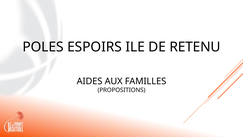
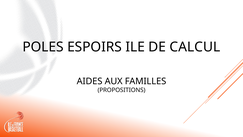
RETENU: RETENU -> CALCUL (195, 47)
